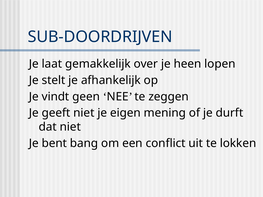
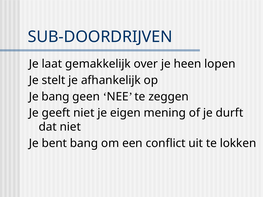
Je vindt: vindt -> bang (55, 97)
